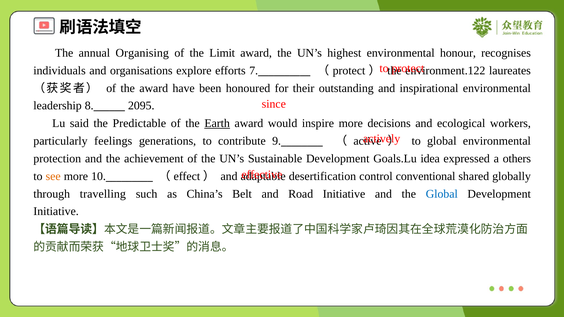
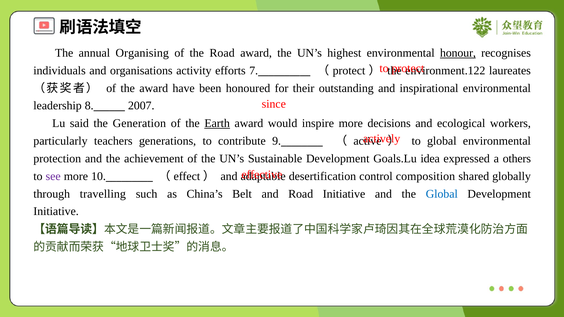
the Limit: Limit -> Road (222, 53)
honour underline: none -> present (458, 53)
explore: explore -> activity (194, 71)
2095: 2095 -> 2007 (141, 106)
Predictable: Predictable -> Generation (139, 123)
feelings: feelings -> teachers (113, 141)
see colour: orange -> purple (53, 176)
conventional: conventional -> composition (425, 176)
